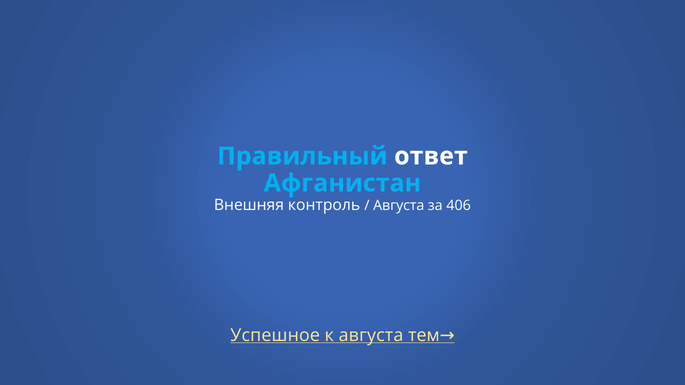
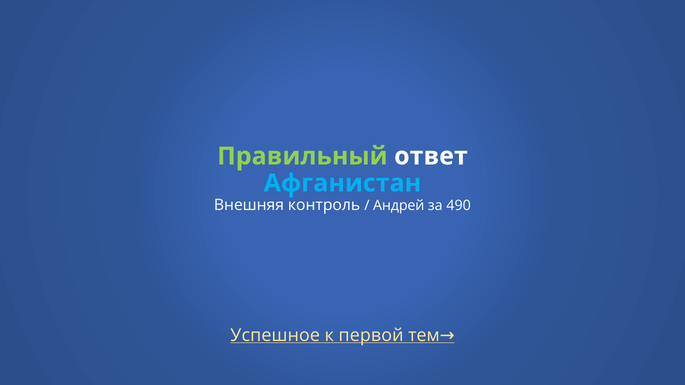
Правильный colour: light blue -> light green (302, 156)
Августа: Августа -> Андрей (399, 206)
406: 406 -> 490 (459, 206)
к августа: августа -> первой (371, 336)
